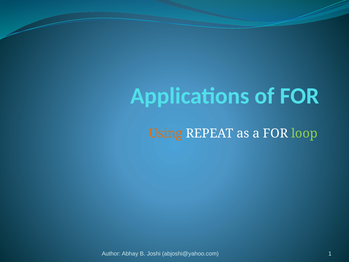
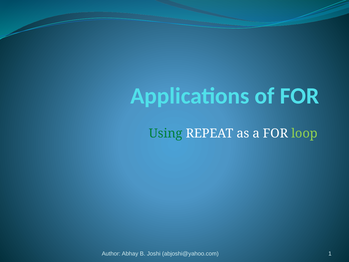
Using colour: orange -> green (166, 133)
